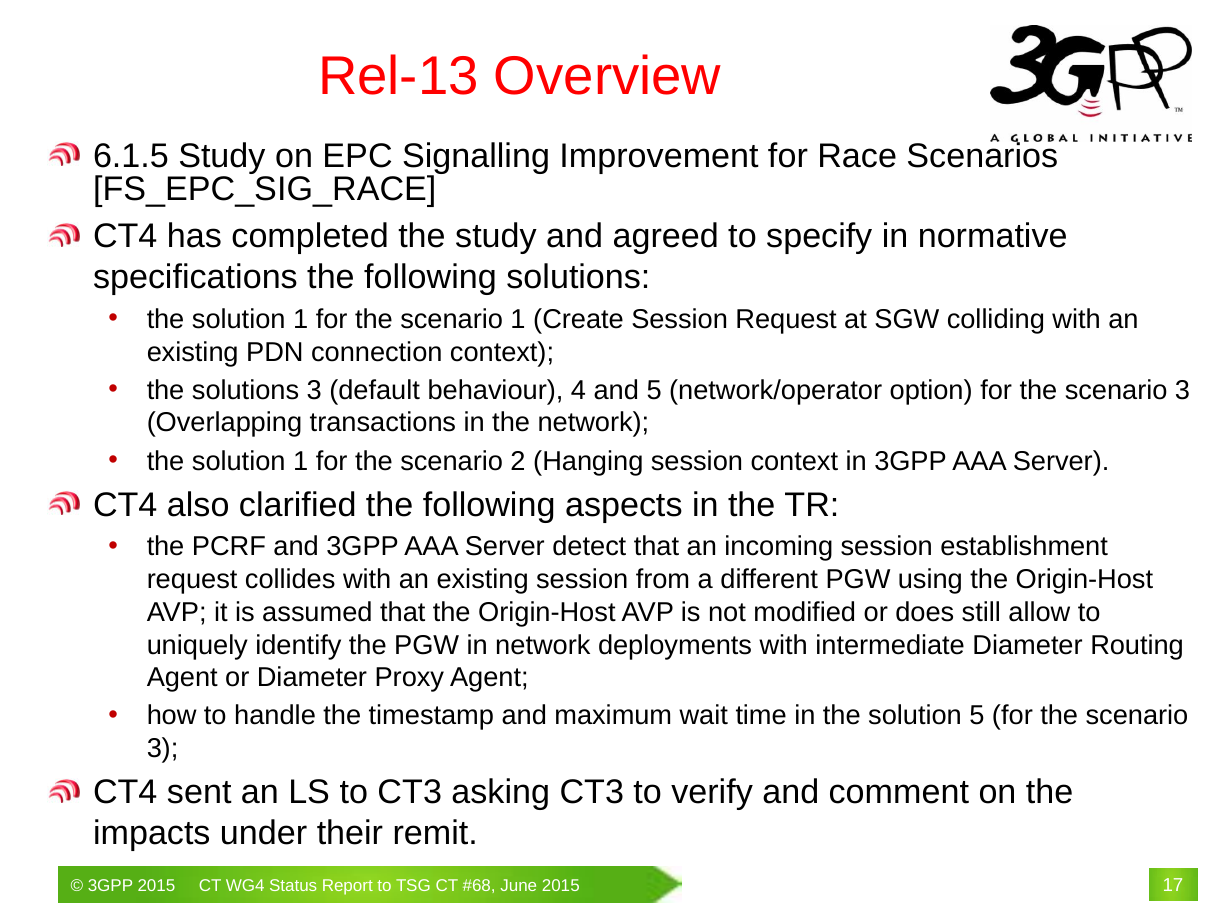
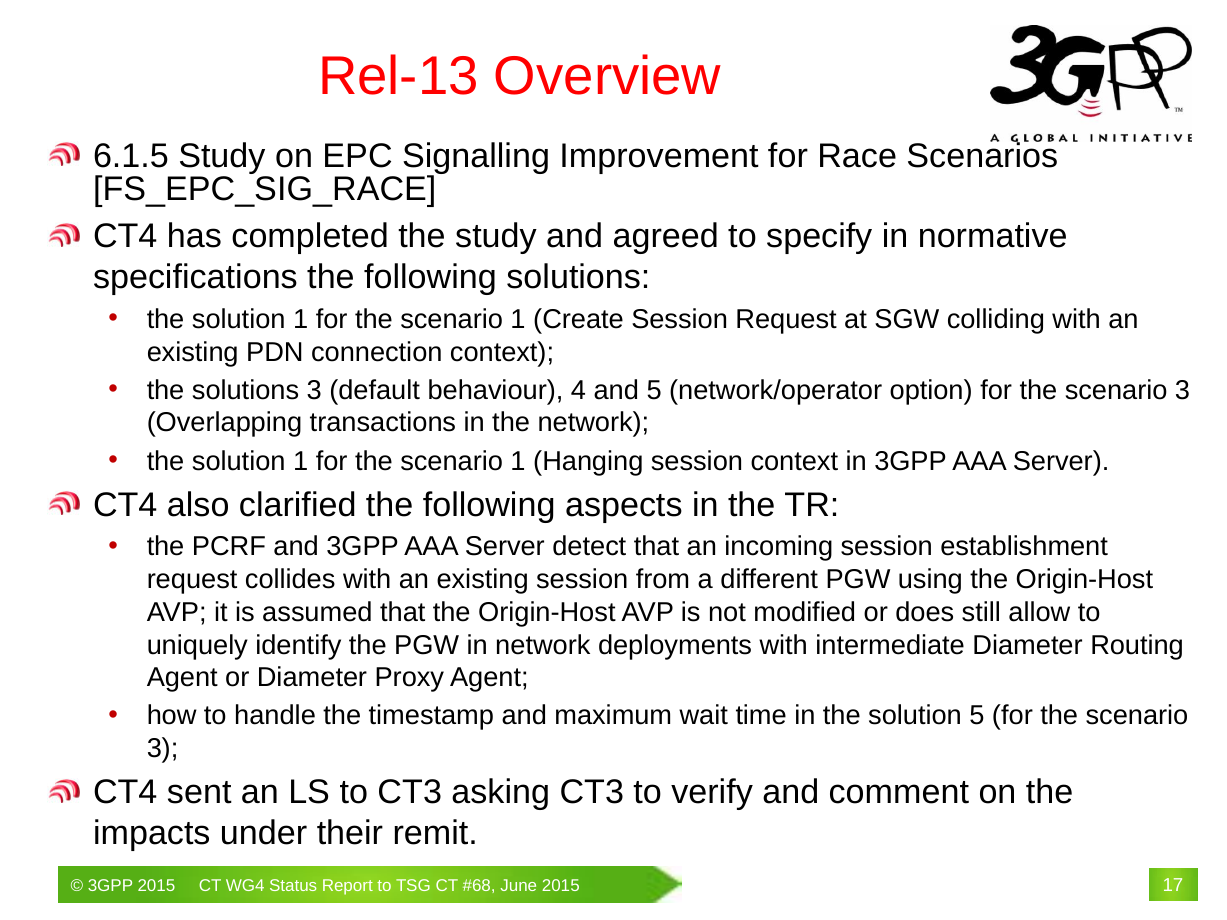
2: 2 -> 1 (518, 461)
